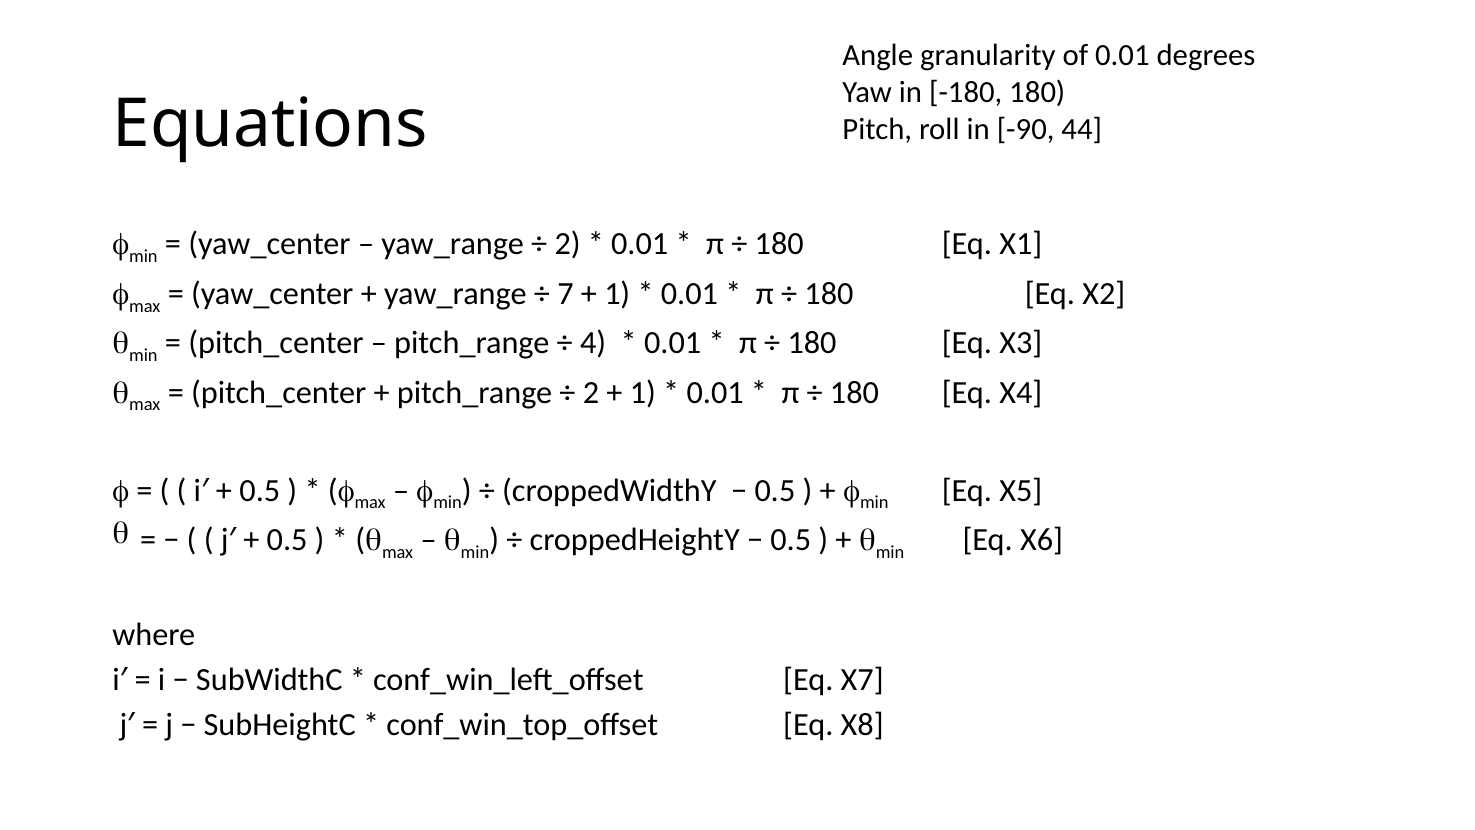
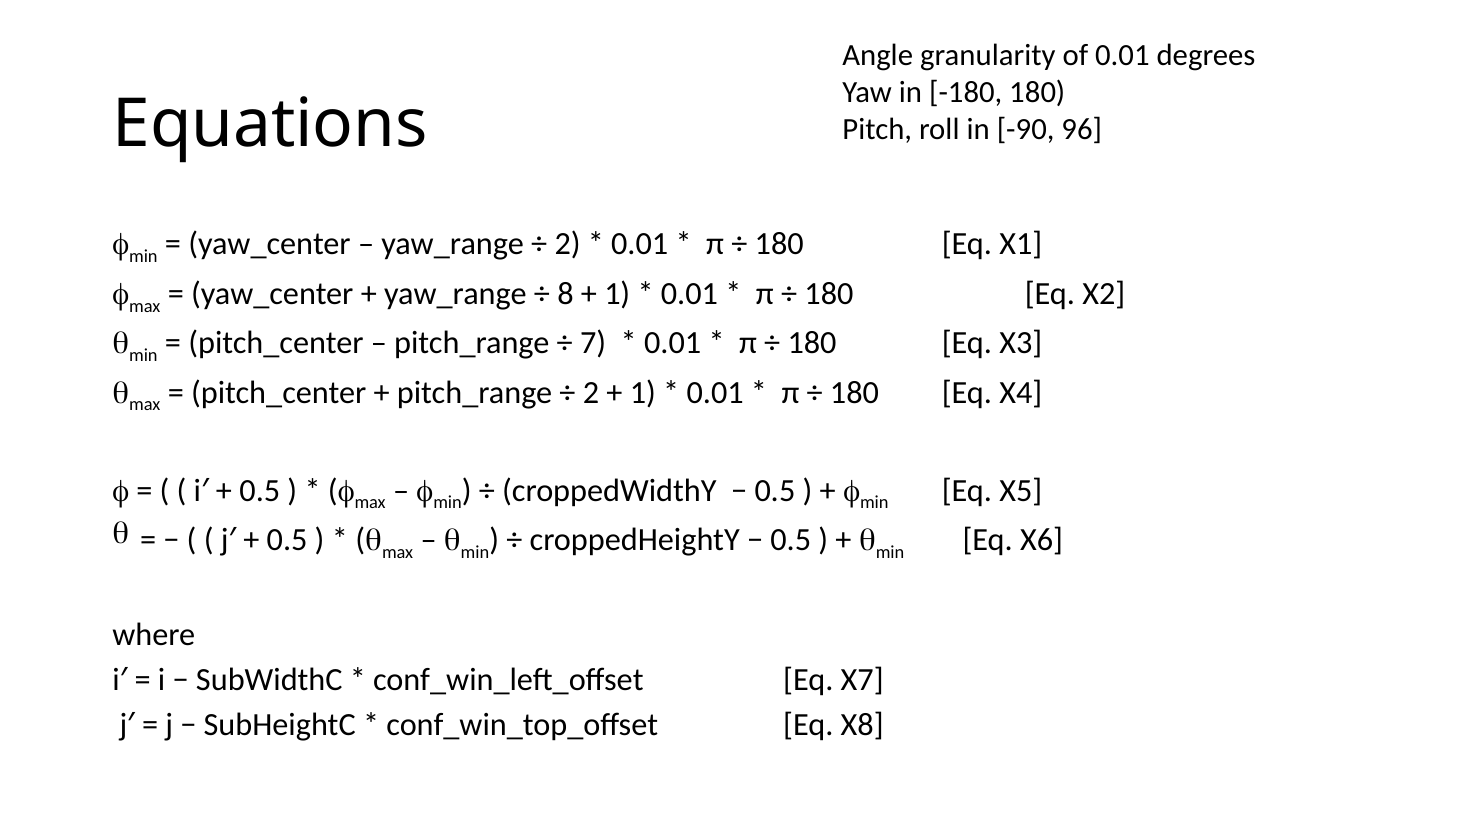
44: 44 -> 96 (1082, 129)
7: 7 -> 8 (565, 294)
4: 4 -> 7 (593, 343)
